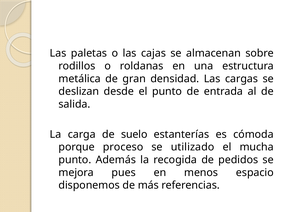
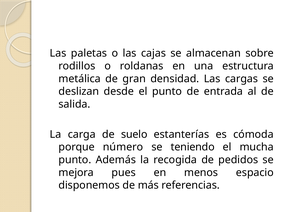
proceso: proceso -> número (123, 147)
utilizado: utilizado -> teniendo (193, 147)
